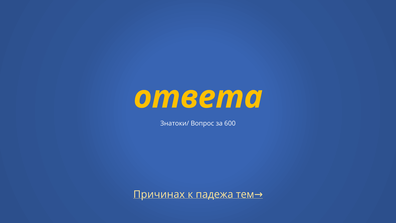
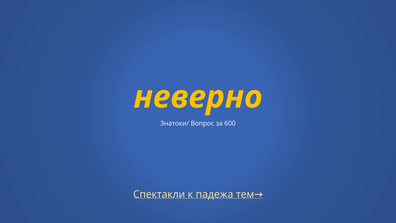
ответа: ответа -> неверно (198, 97)
Причинах: Причинах -> Спектакли (159, 194)
